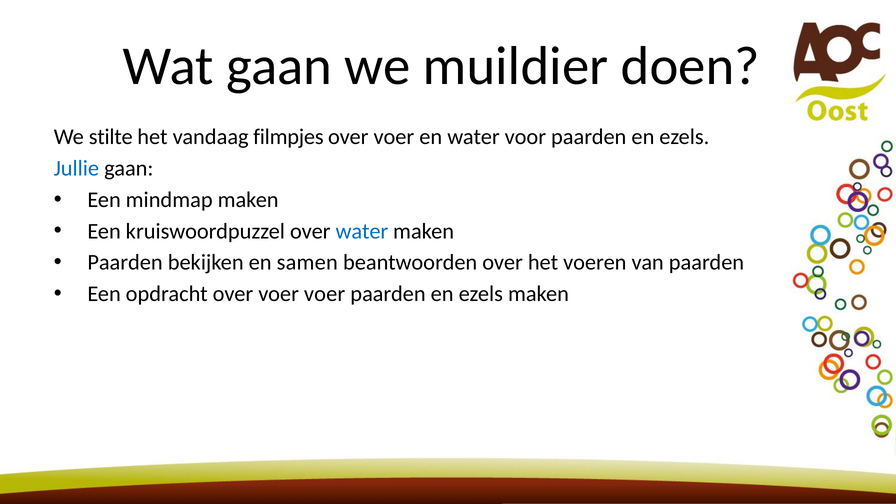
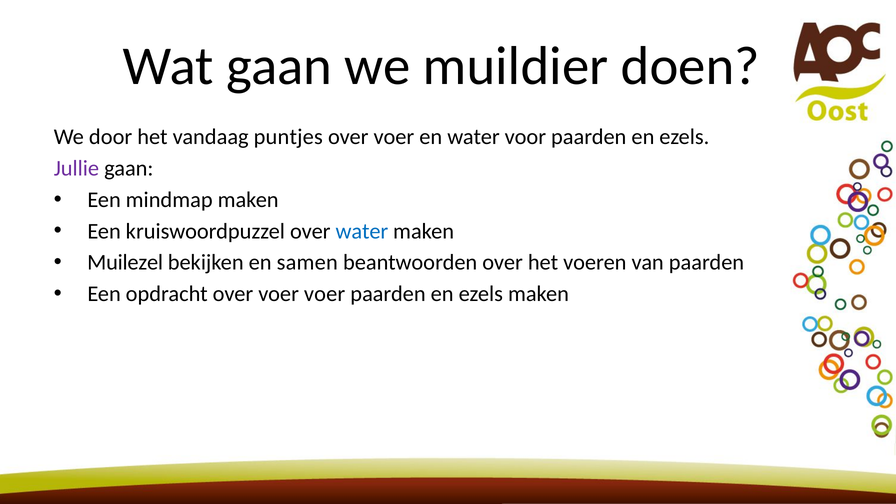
stilte: stilte -> door (111, 137)
filmpjes: filmpjes -> puntjes (288, 137)
Jullie colour: blue -> purple (76, 168)
Paarden: Paarden -> Muilezel (125, 263)
